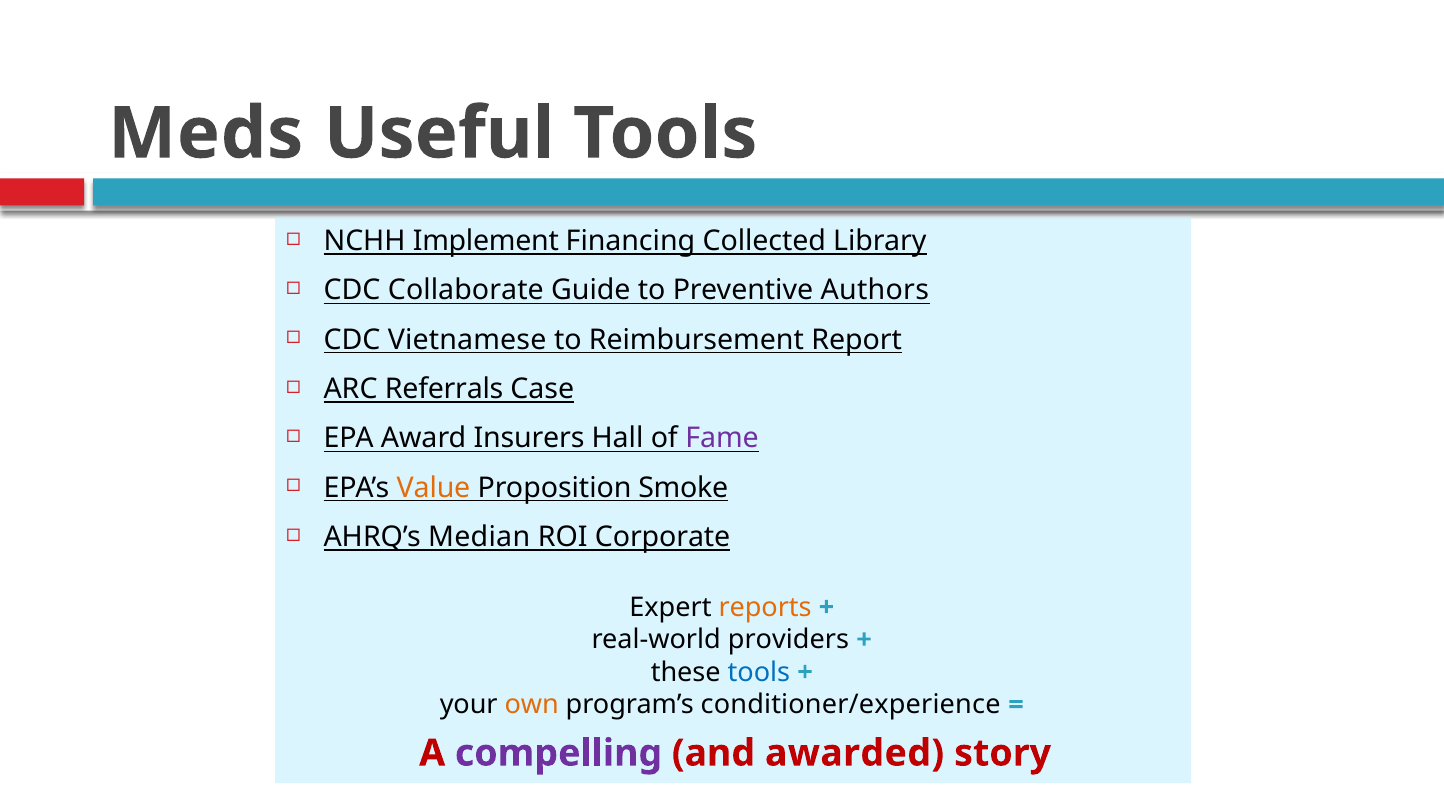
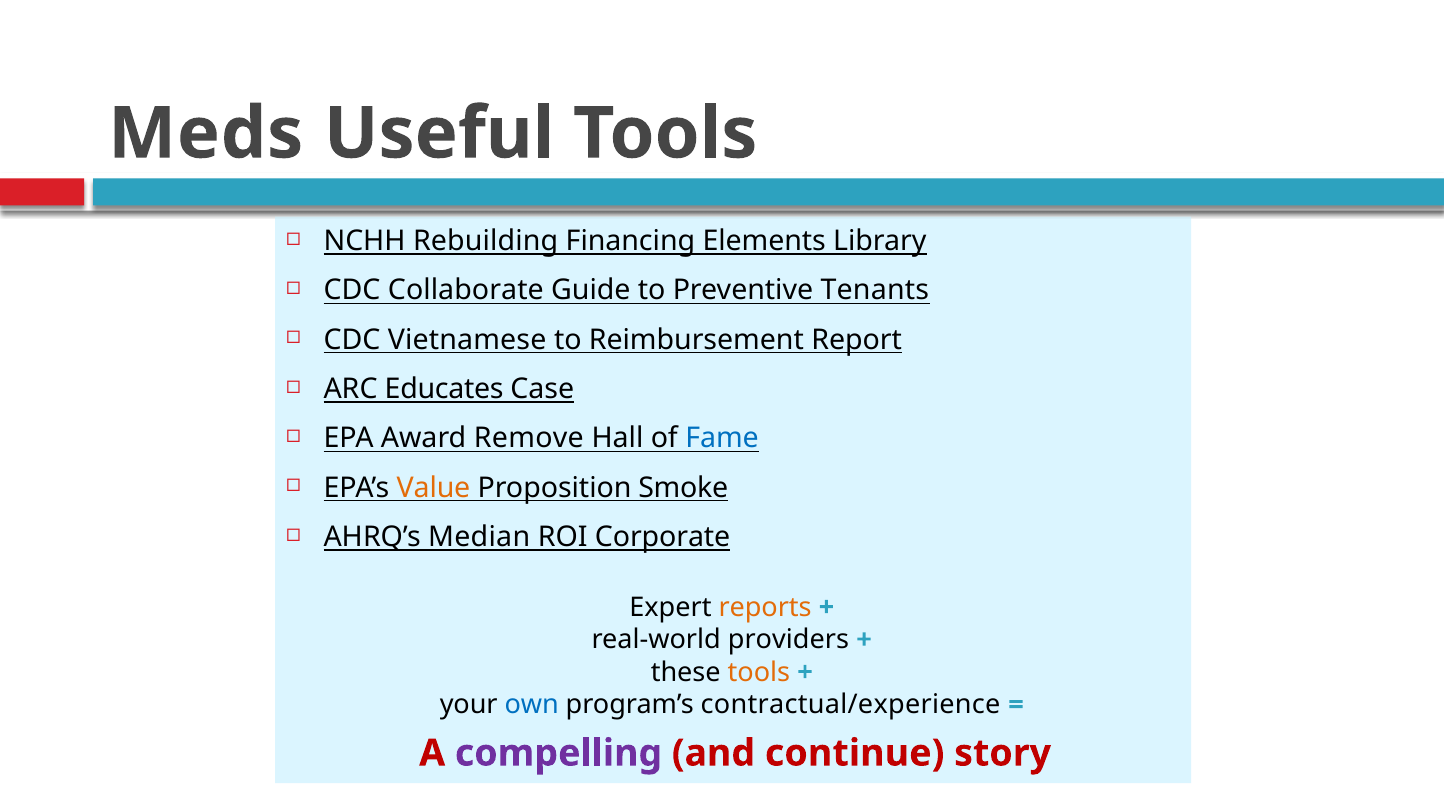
Implement: Implement -> Rebuilding (486, 241)
Collected: Collected -> Elements (764, 241)
Authors: Authors -> Tenants (875, 290)
Referrals: Referrals -> Educates (444, 389)
Insurers: Insurers -> Remove (529, 438)
Fame colour: purple -> blue (722, 438)
tools colour: blue -> orange (759, 672)
own colour: orange -> blue (532, 705)
conditioner/experience: conditioner/experience -> contractual/experience (851, 705)
awarded: awarded -> continue (855, 753)
